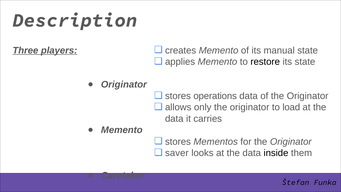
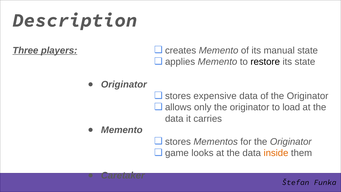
operations: operations -> expensive (215, 96)
saver: saver -> game (177, 153)
inside colour: black -> orange (276, 153)
